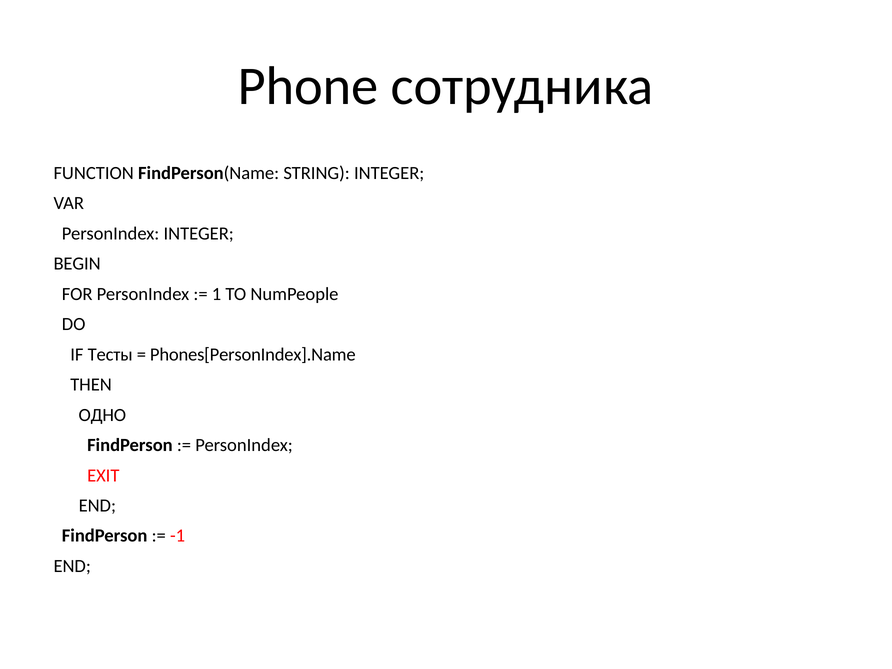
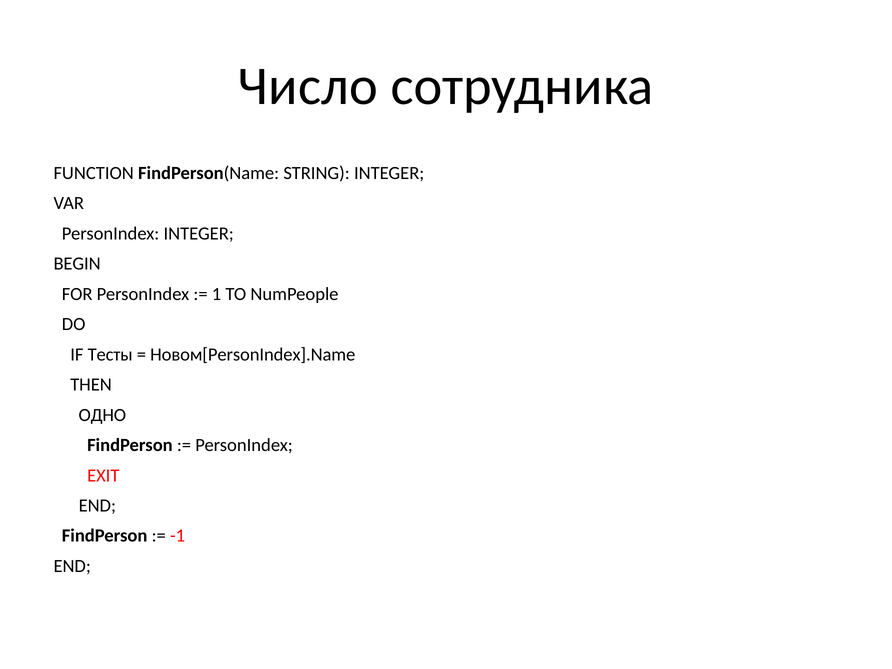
Phone: Phone -> Число (308, 86)
Phones[PersonIndex].Name: Phones[PersonIndex].Name -> Новом[PersonIndex].Name (253, 354)
